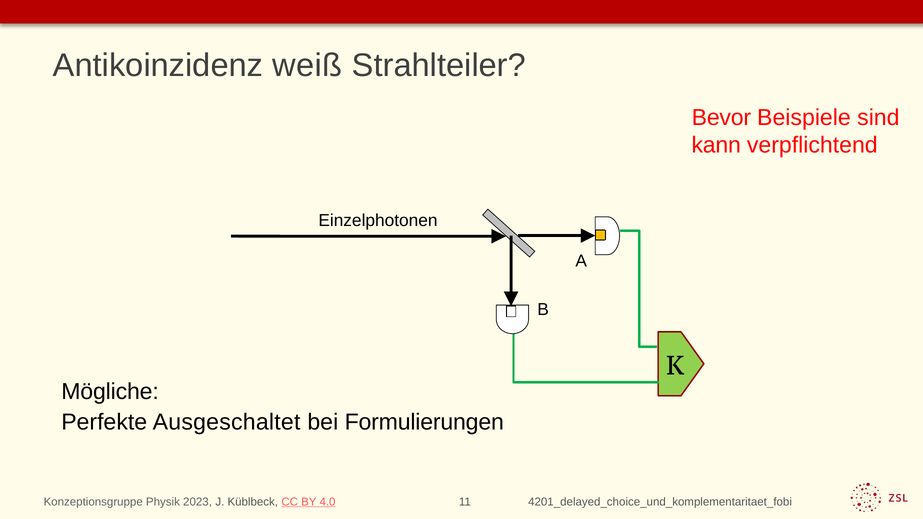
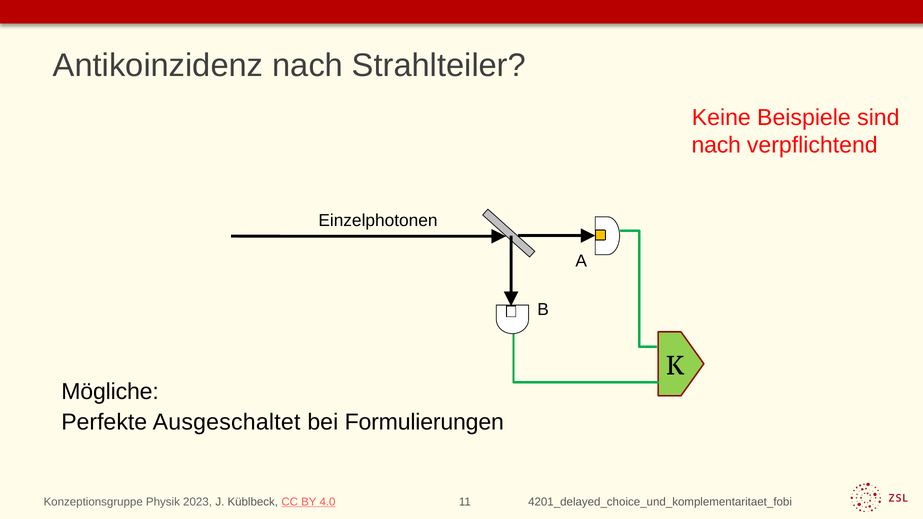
Antikoinzidenz weiß: weiß -> nach (308, 66)
Bevor: Bevor -> Keine (721, 118)
kann: kann -> nach (716, 145)
